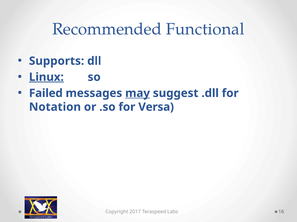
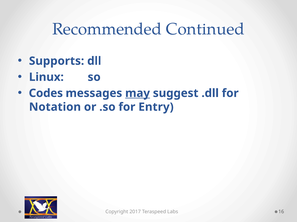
Functional: Functional -> Continued (205, 29)
Linux underline: present -> none (46, 77)
Failed: Failed -> Codes (46, 93)
Versa: Versa -> Entry (156, 107)
